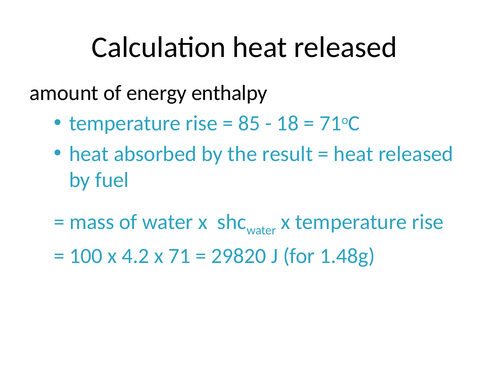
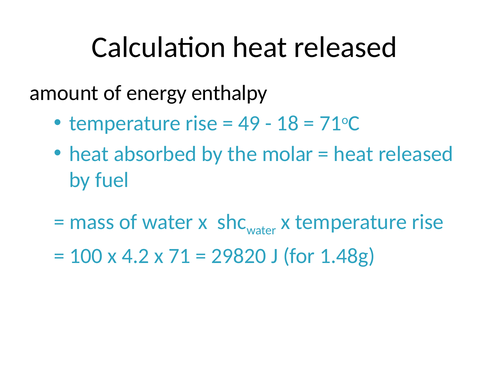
85: 85 -> 49 (249, 123)
result: result -> molar (288, 154)
